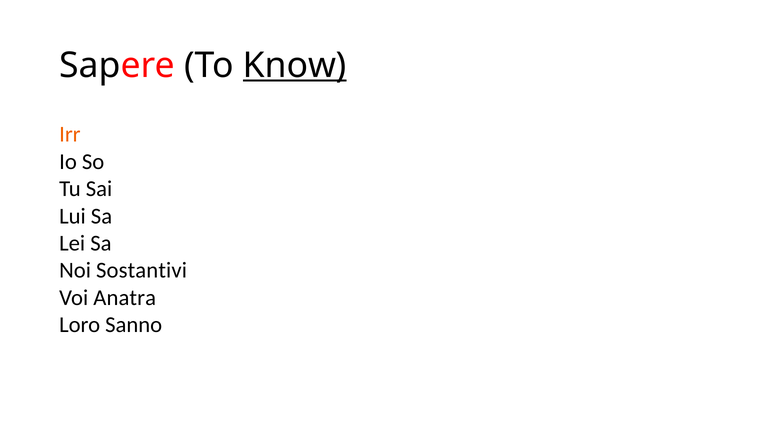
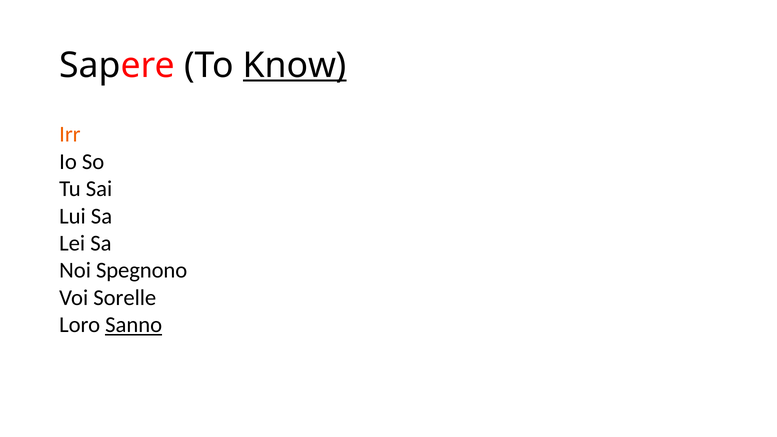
Sostantivi: Sostantivi -> Spegnono (142, 270)
Anatra: Anatra -> Sorelle (125, 298)
Sanno underline: none -> present (134, 325)
